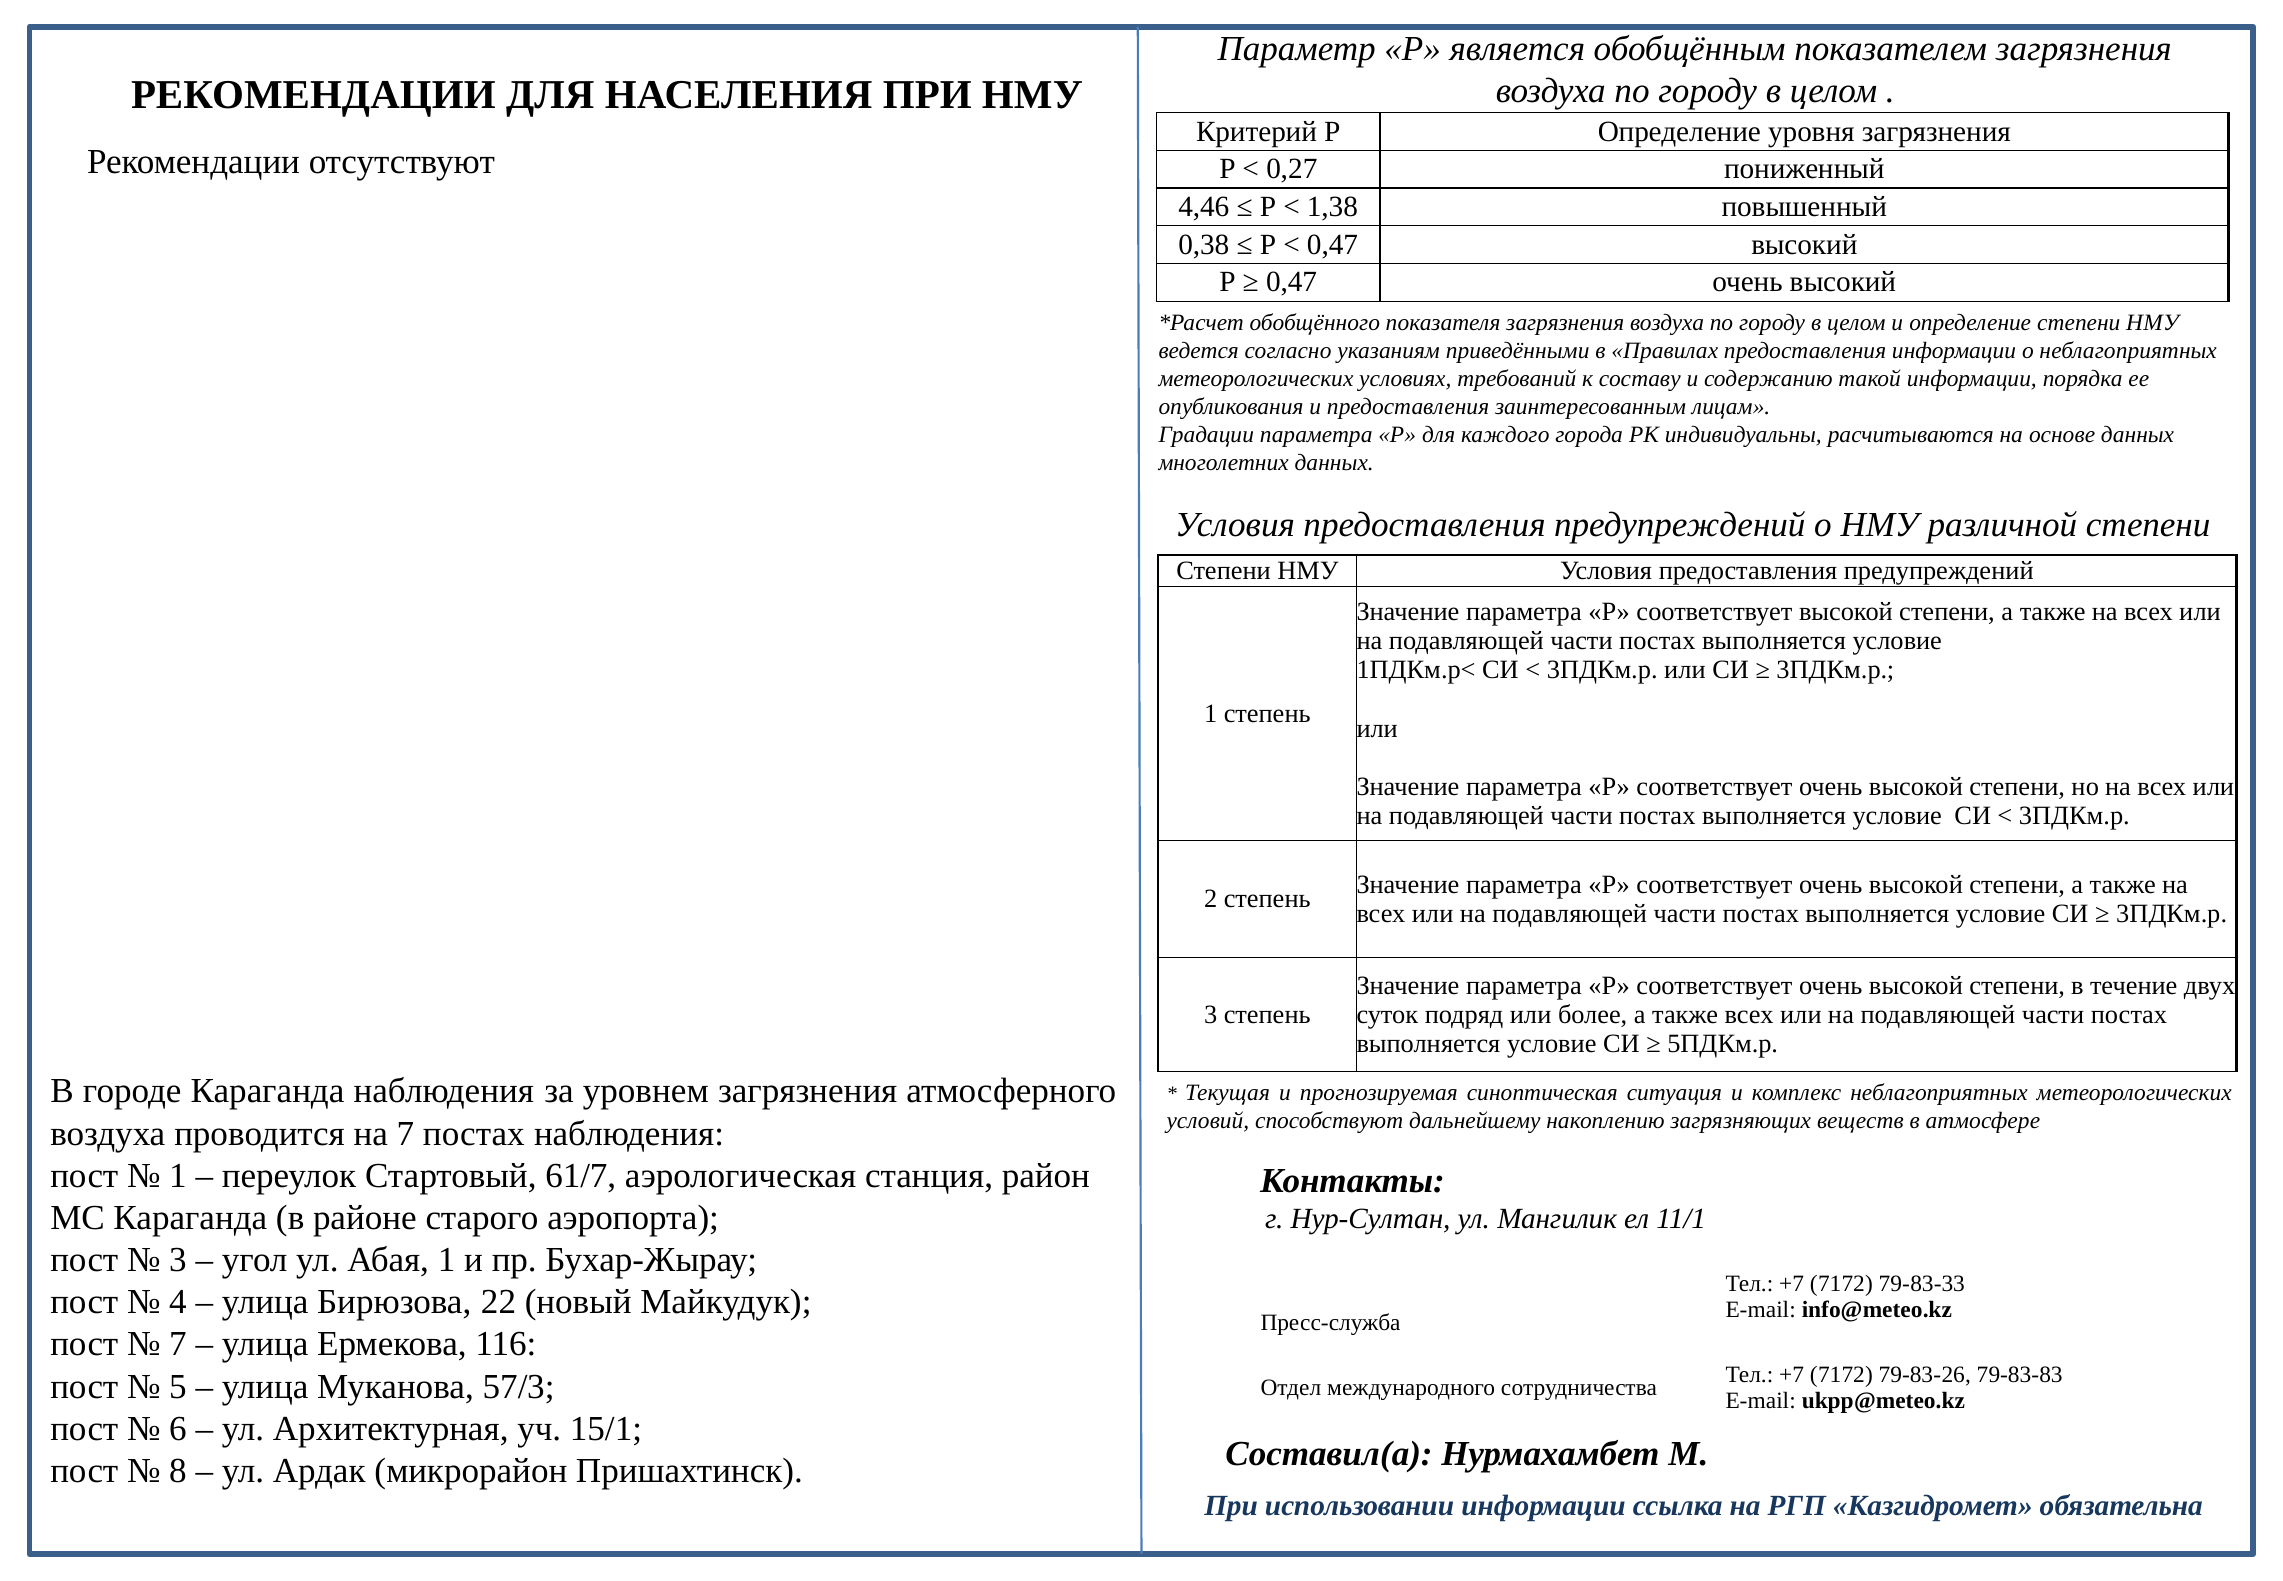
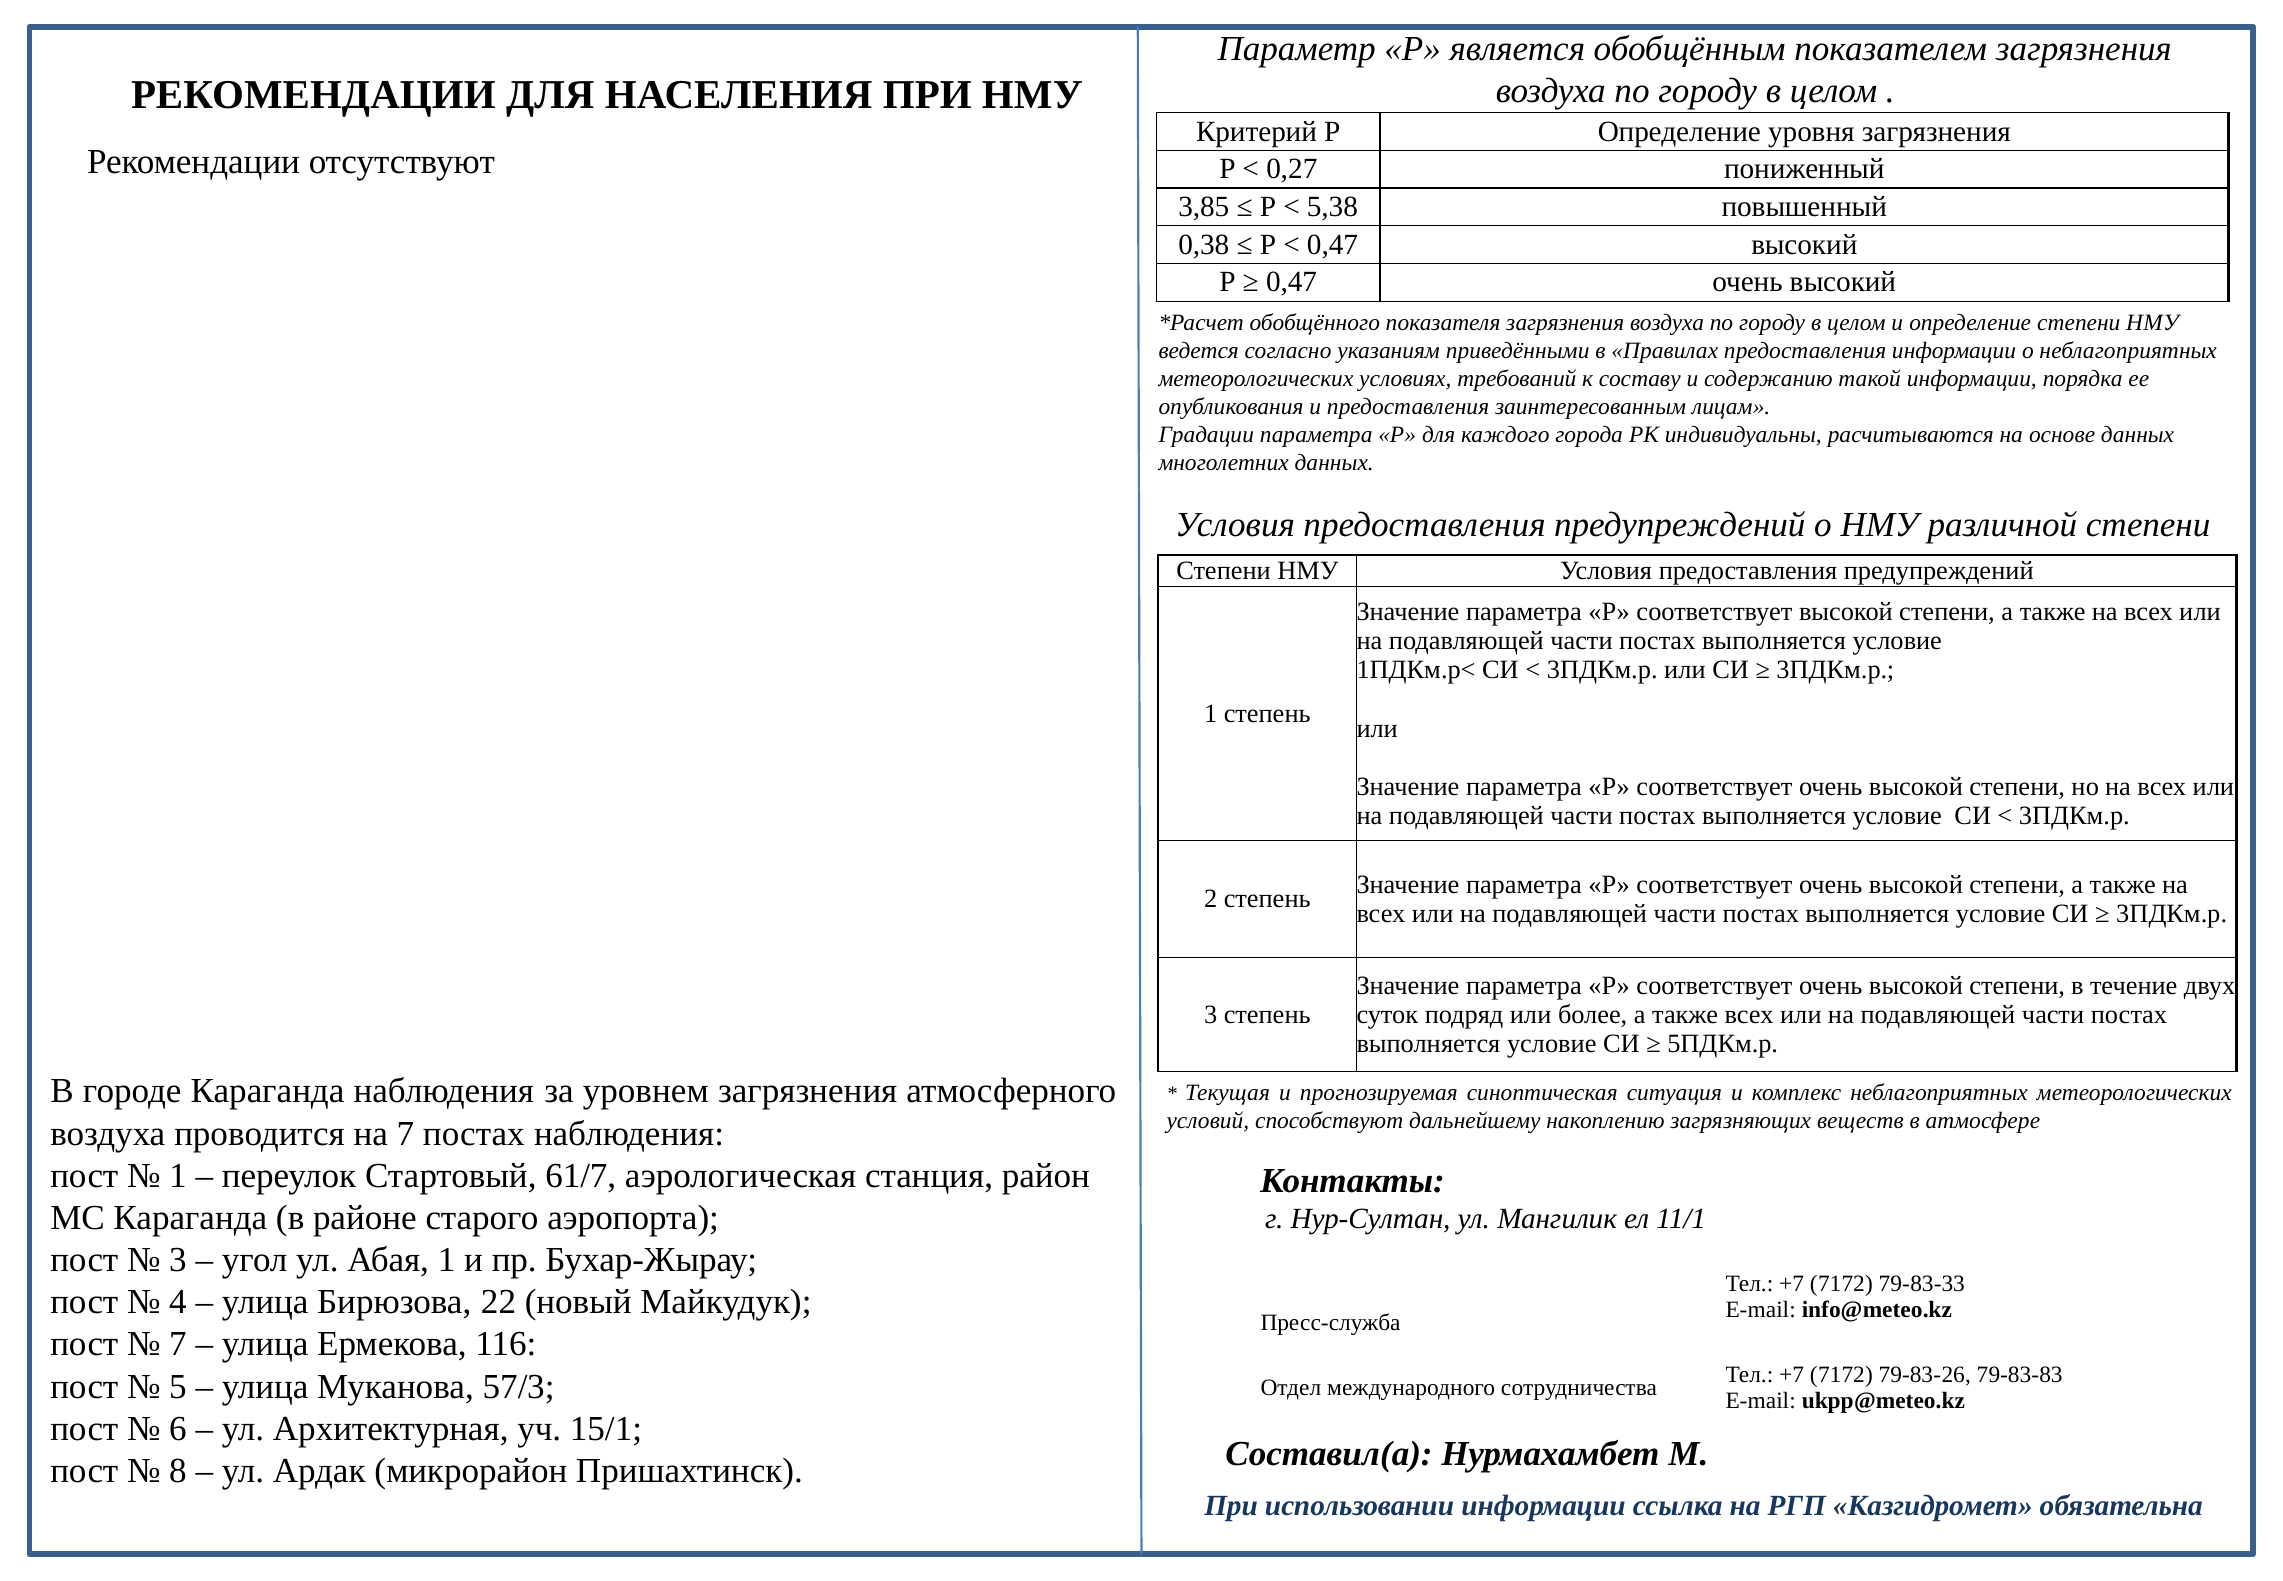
4,46: 4,46 -> 3,85 (1204, 207)
1,38: 1,38 -> 5,38 (1332, 207)
